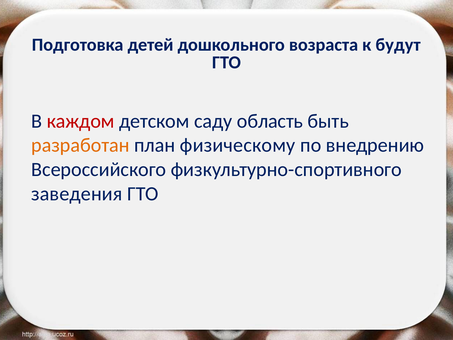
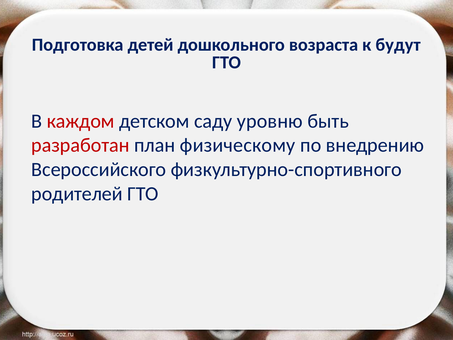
область: область -> уровню (270, 121)
разработан colour: orange -> red (80, 145)
заведения: заведения -> родителей (77, 194)
